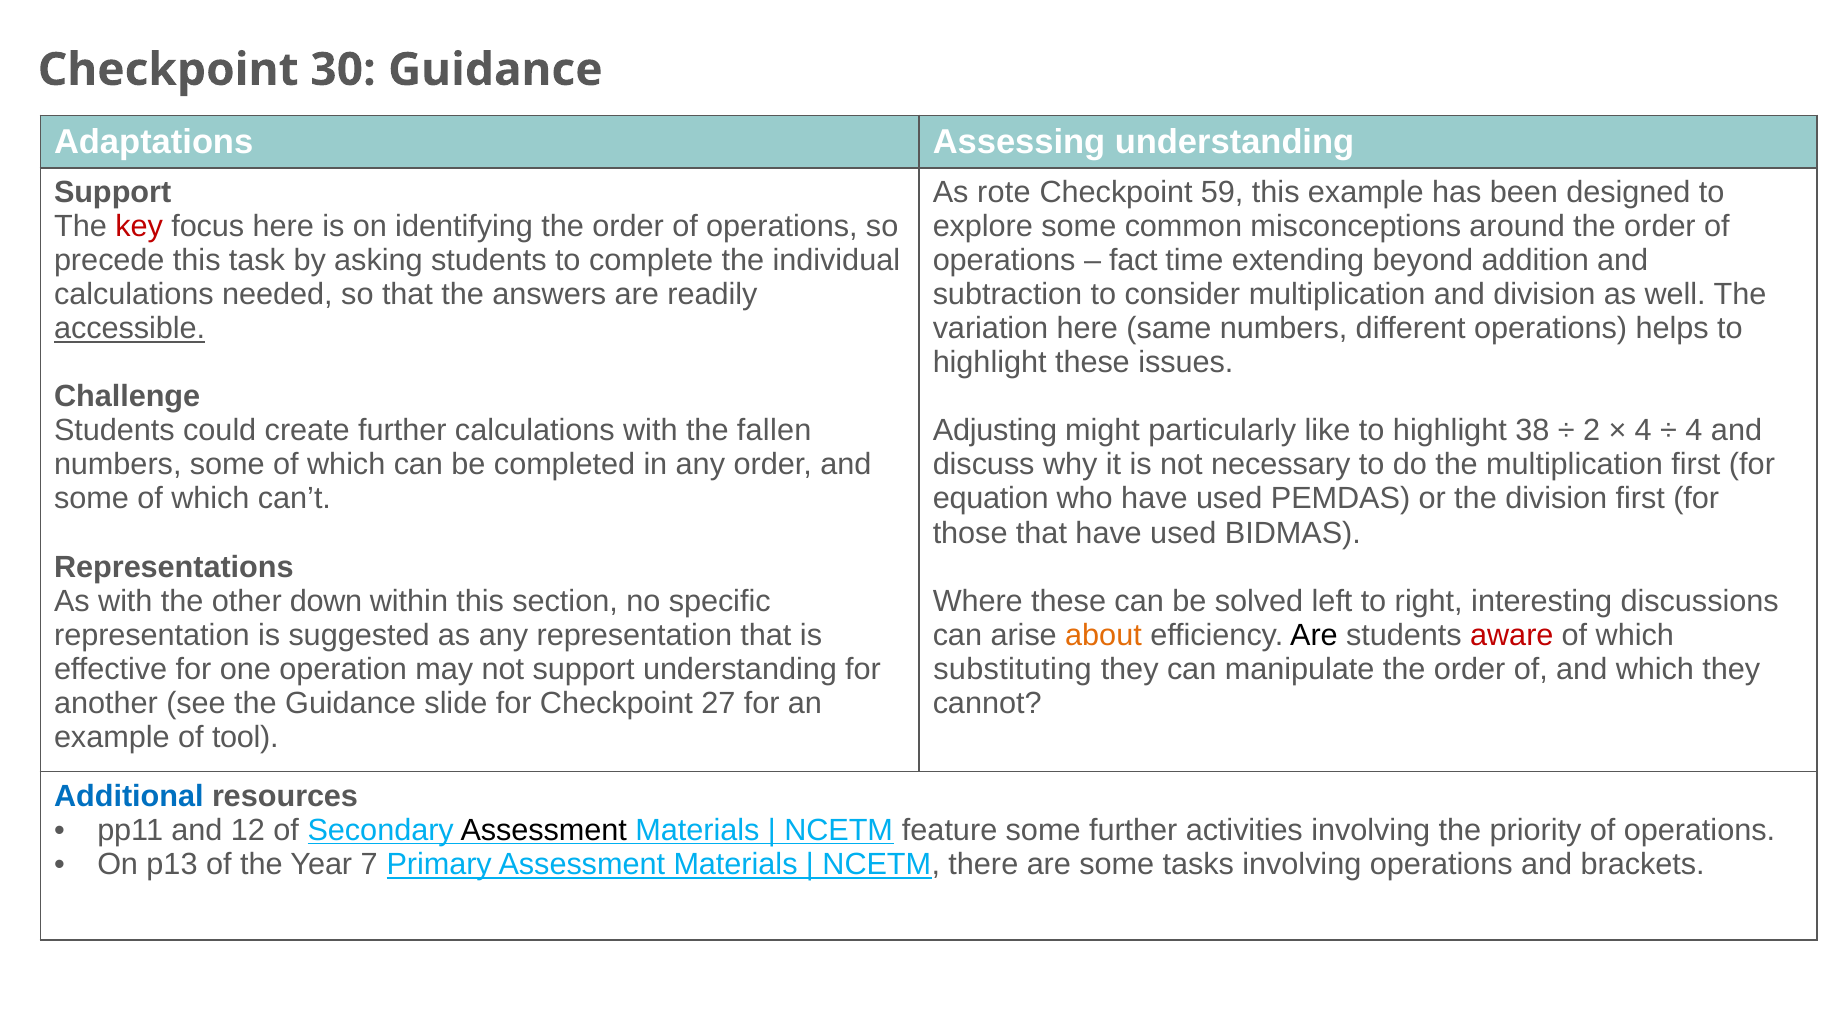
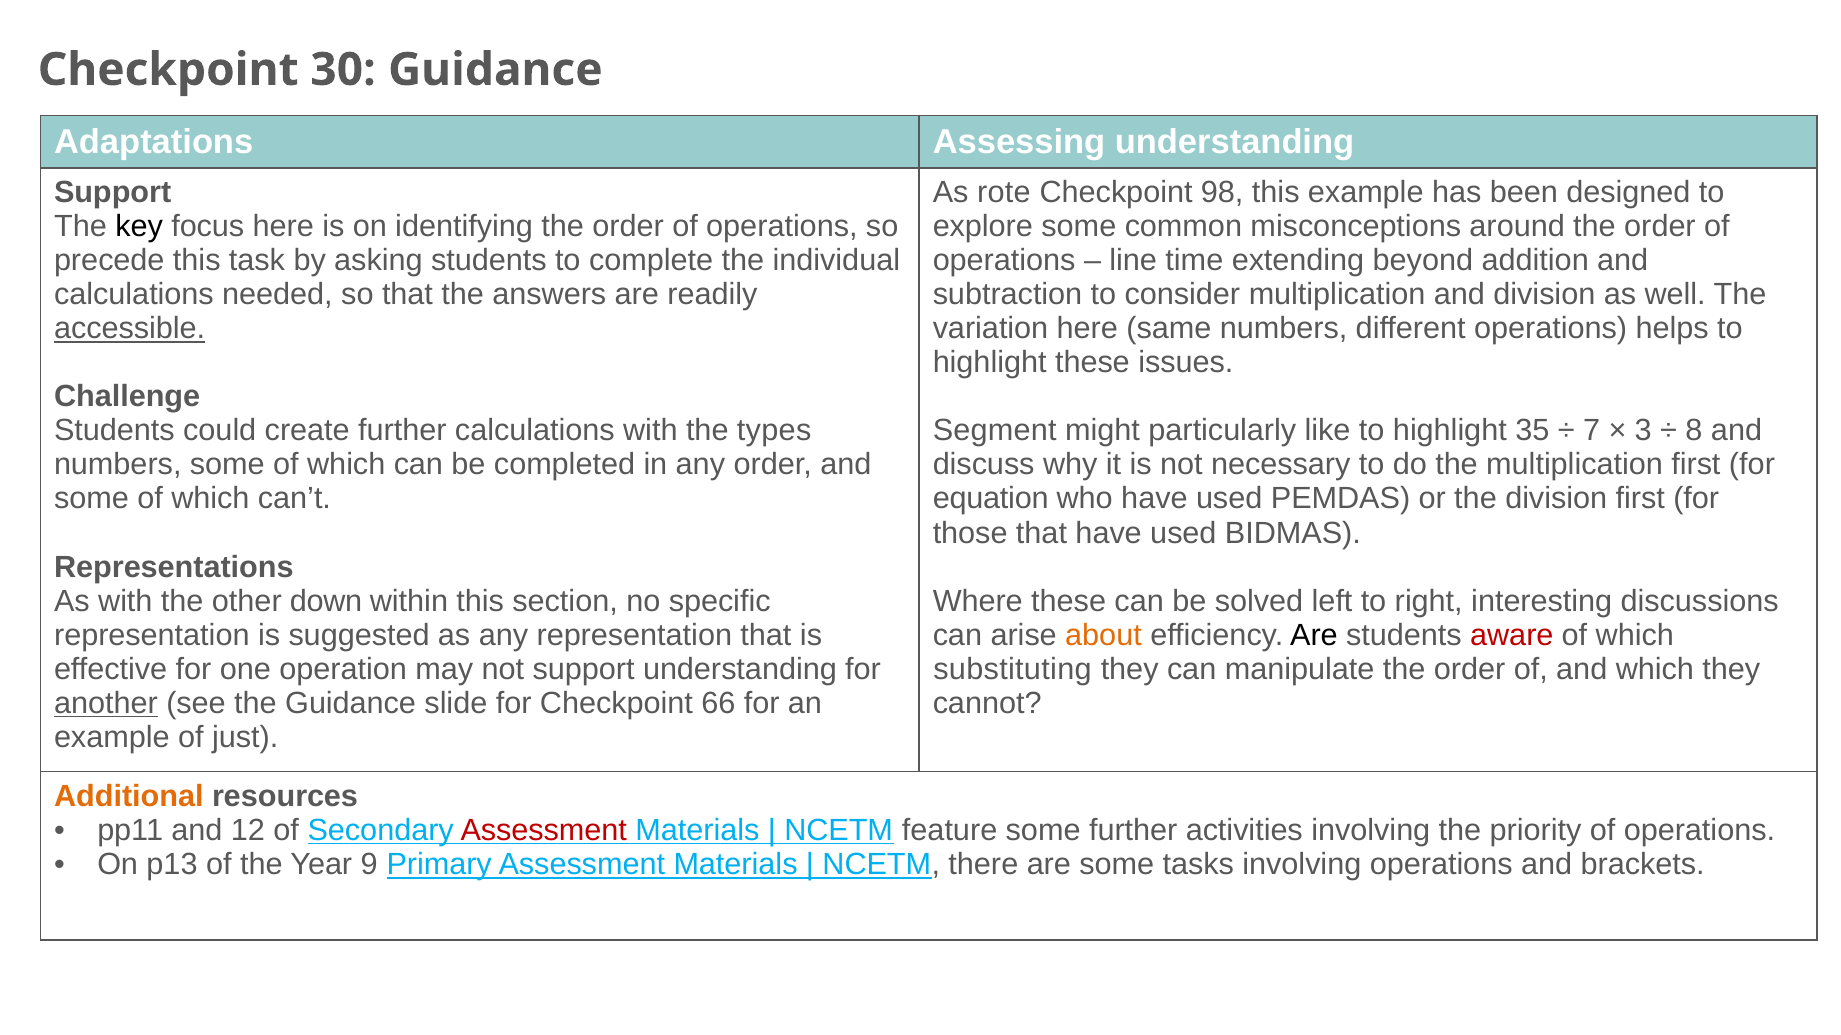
59: 59 -> 98 (1222, 192)
key colour: red -> black (139, 226)
fact: fact -> line (1133, 261)
fallen: fallen -> types (774, 431)
Adjusting: Adjusting -> Segment (995, 431)
38: 38 -> 35 (1532, 431)
2: 2 -> 7 (1592, 431)
4: 4 -> 3 (1643, 431)
4: 4 -> 8 (1694, 431)
another underline: none -> present (106, 704)
27: 27 -> 66 (718, 704)
tool: tool -> just (245, 738)
Additional colour: blue -> orange (129, 796)
Assessment colour: black -> red (544, 830)
7: 7 -> 9 (369, 865)
